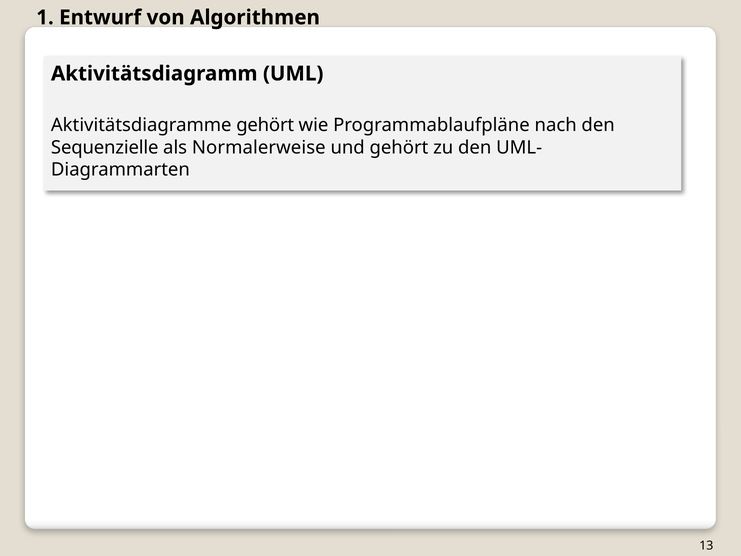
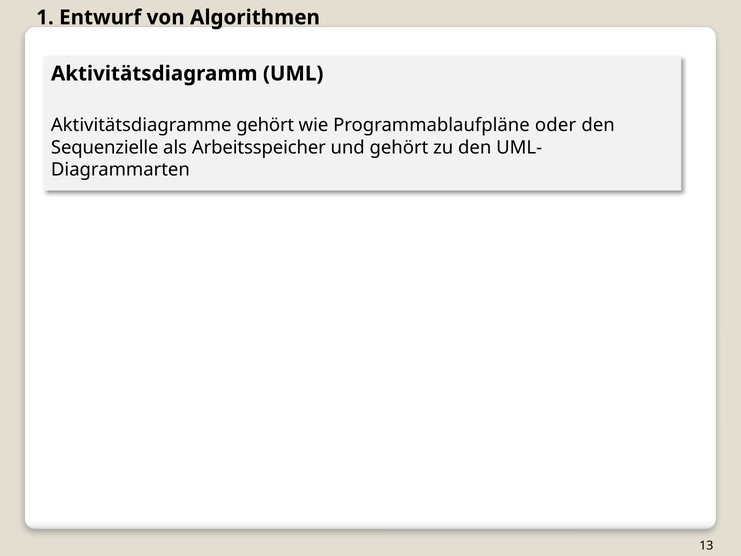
nach: nach -> oder (556, 125)
Normalerweise: Normalerweise -> Arbeitsspeicher (259, 148)
